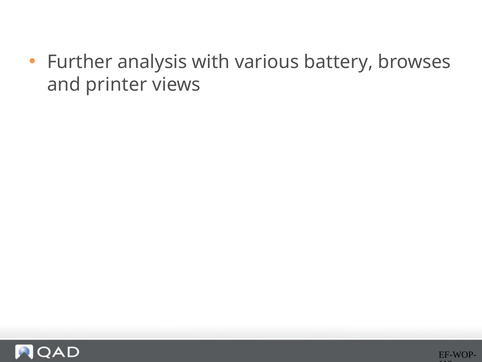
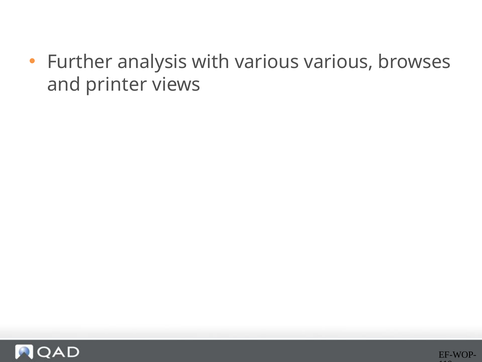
various battery: battery -> various (339, 62)
